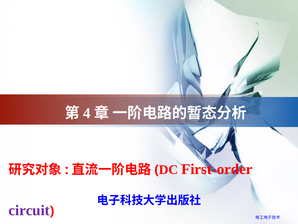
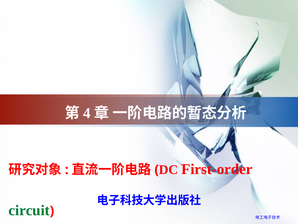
circuit colour: purple -> green (29, 210)
